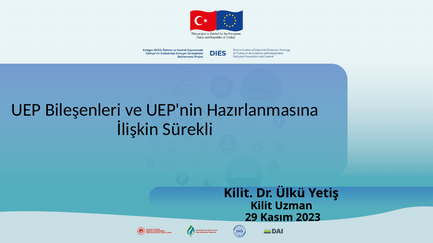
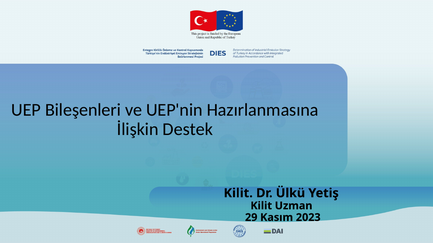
Sürekli: Sürekli -> Destek (188, 129)
